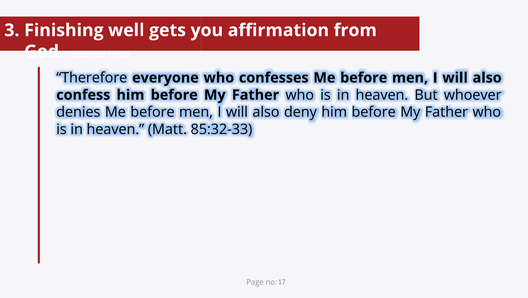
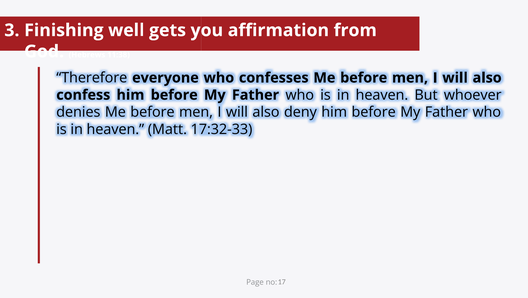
85:32-33: 85:32-33 -> 17:32-33 (221, 129)
